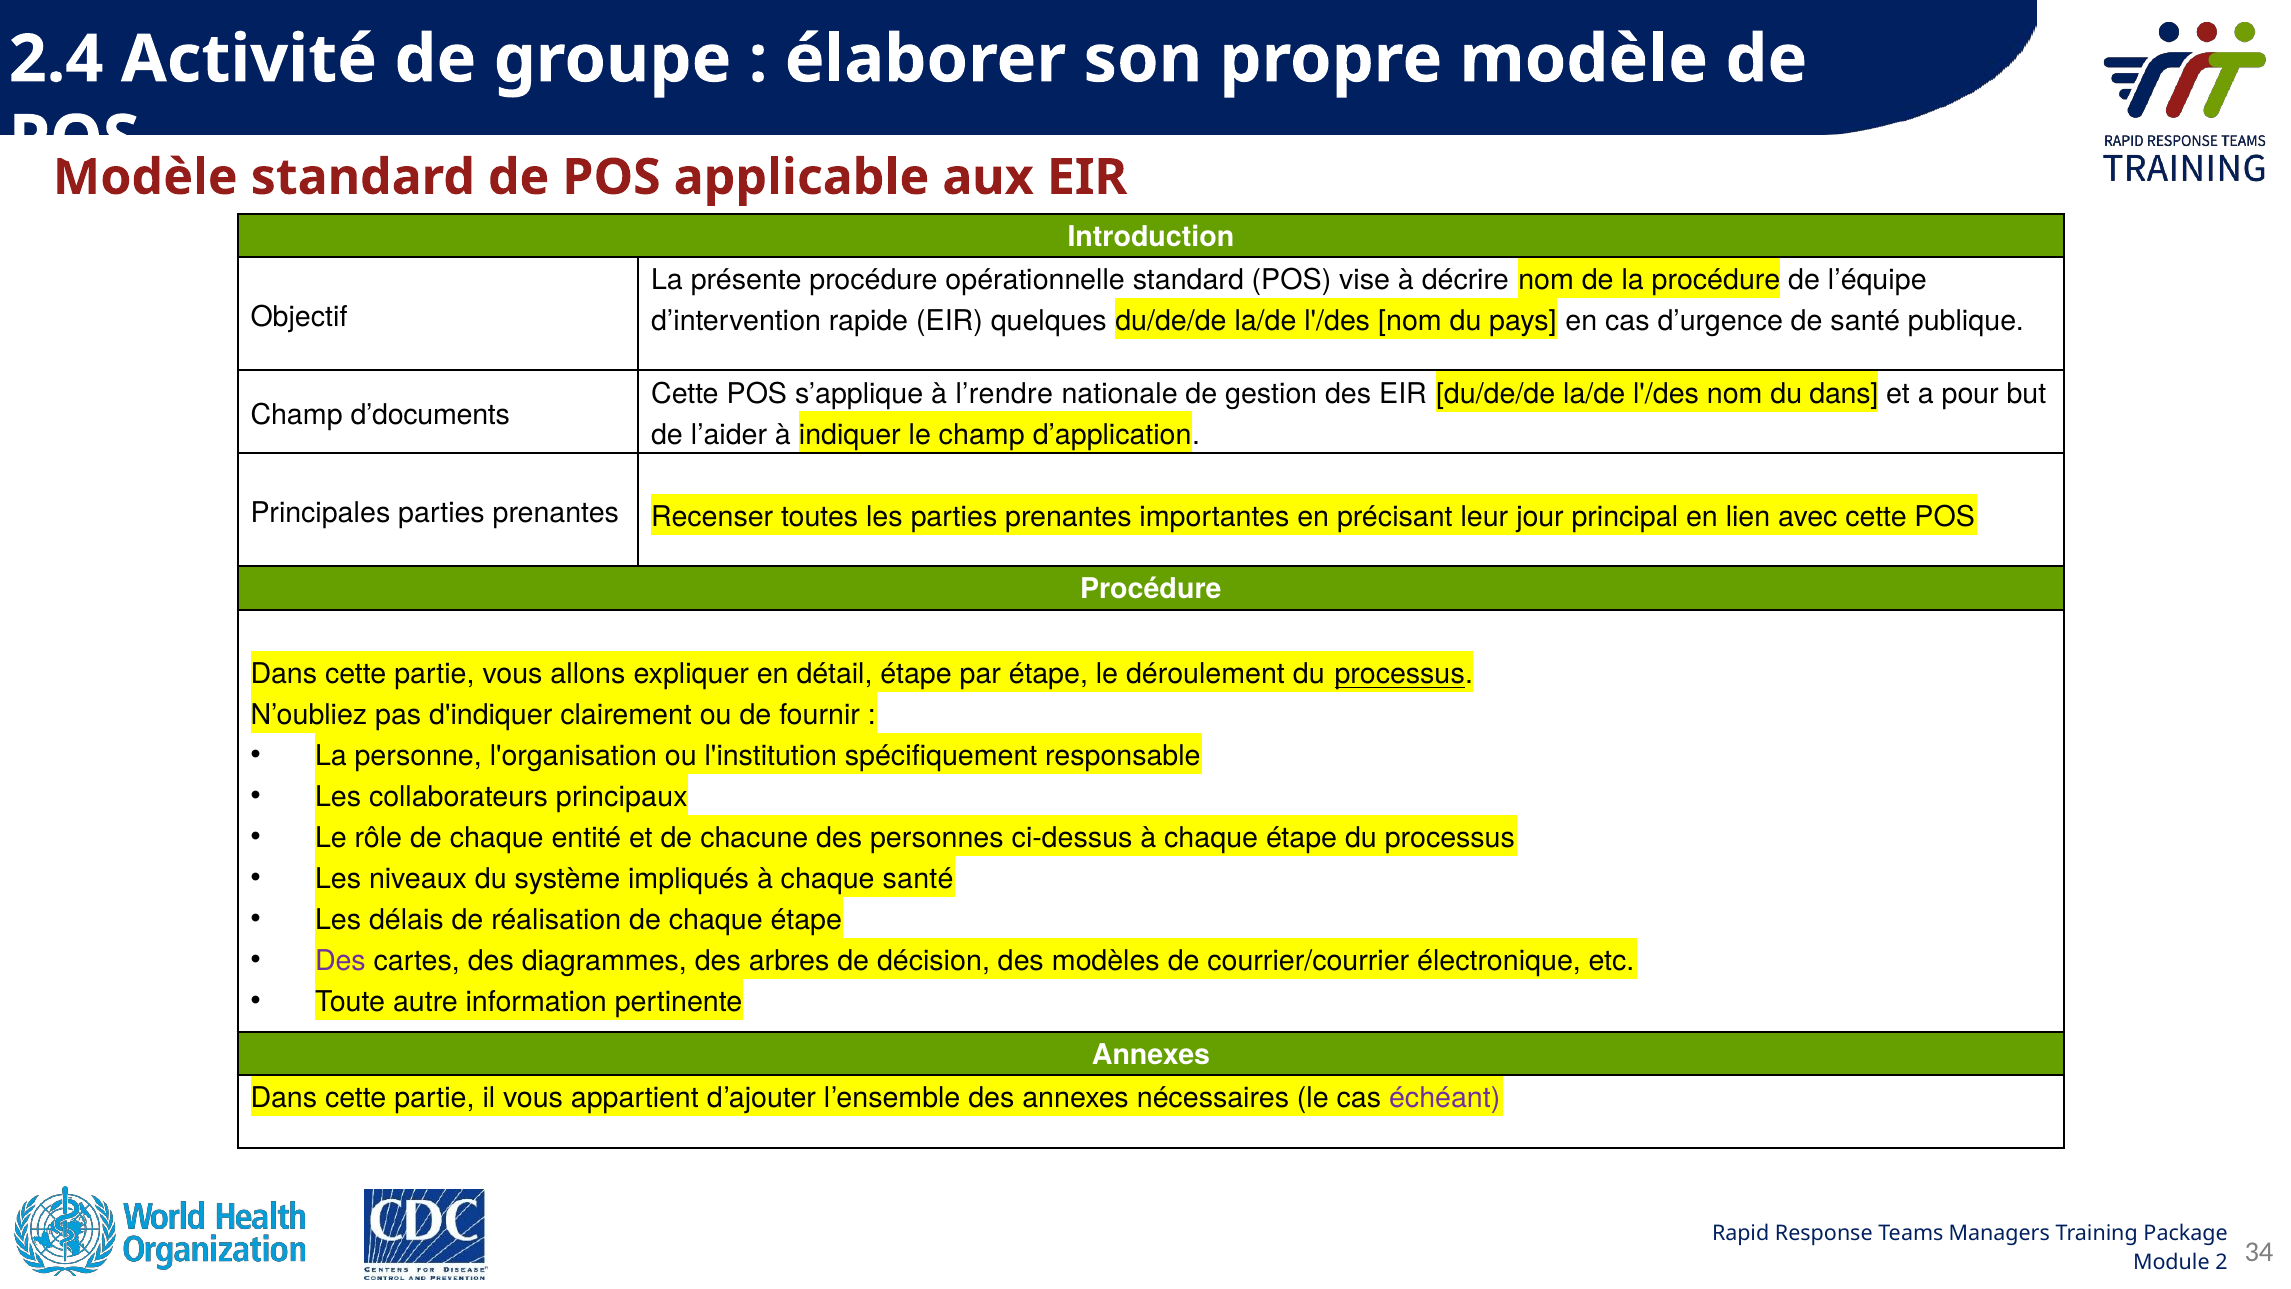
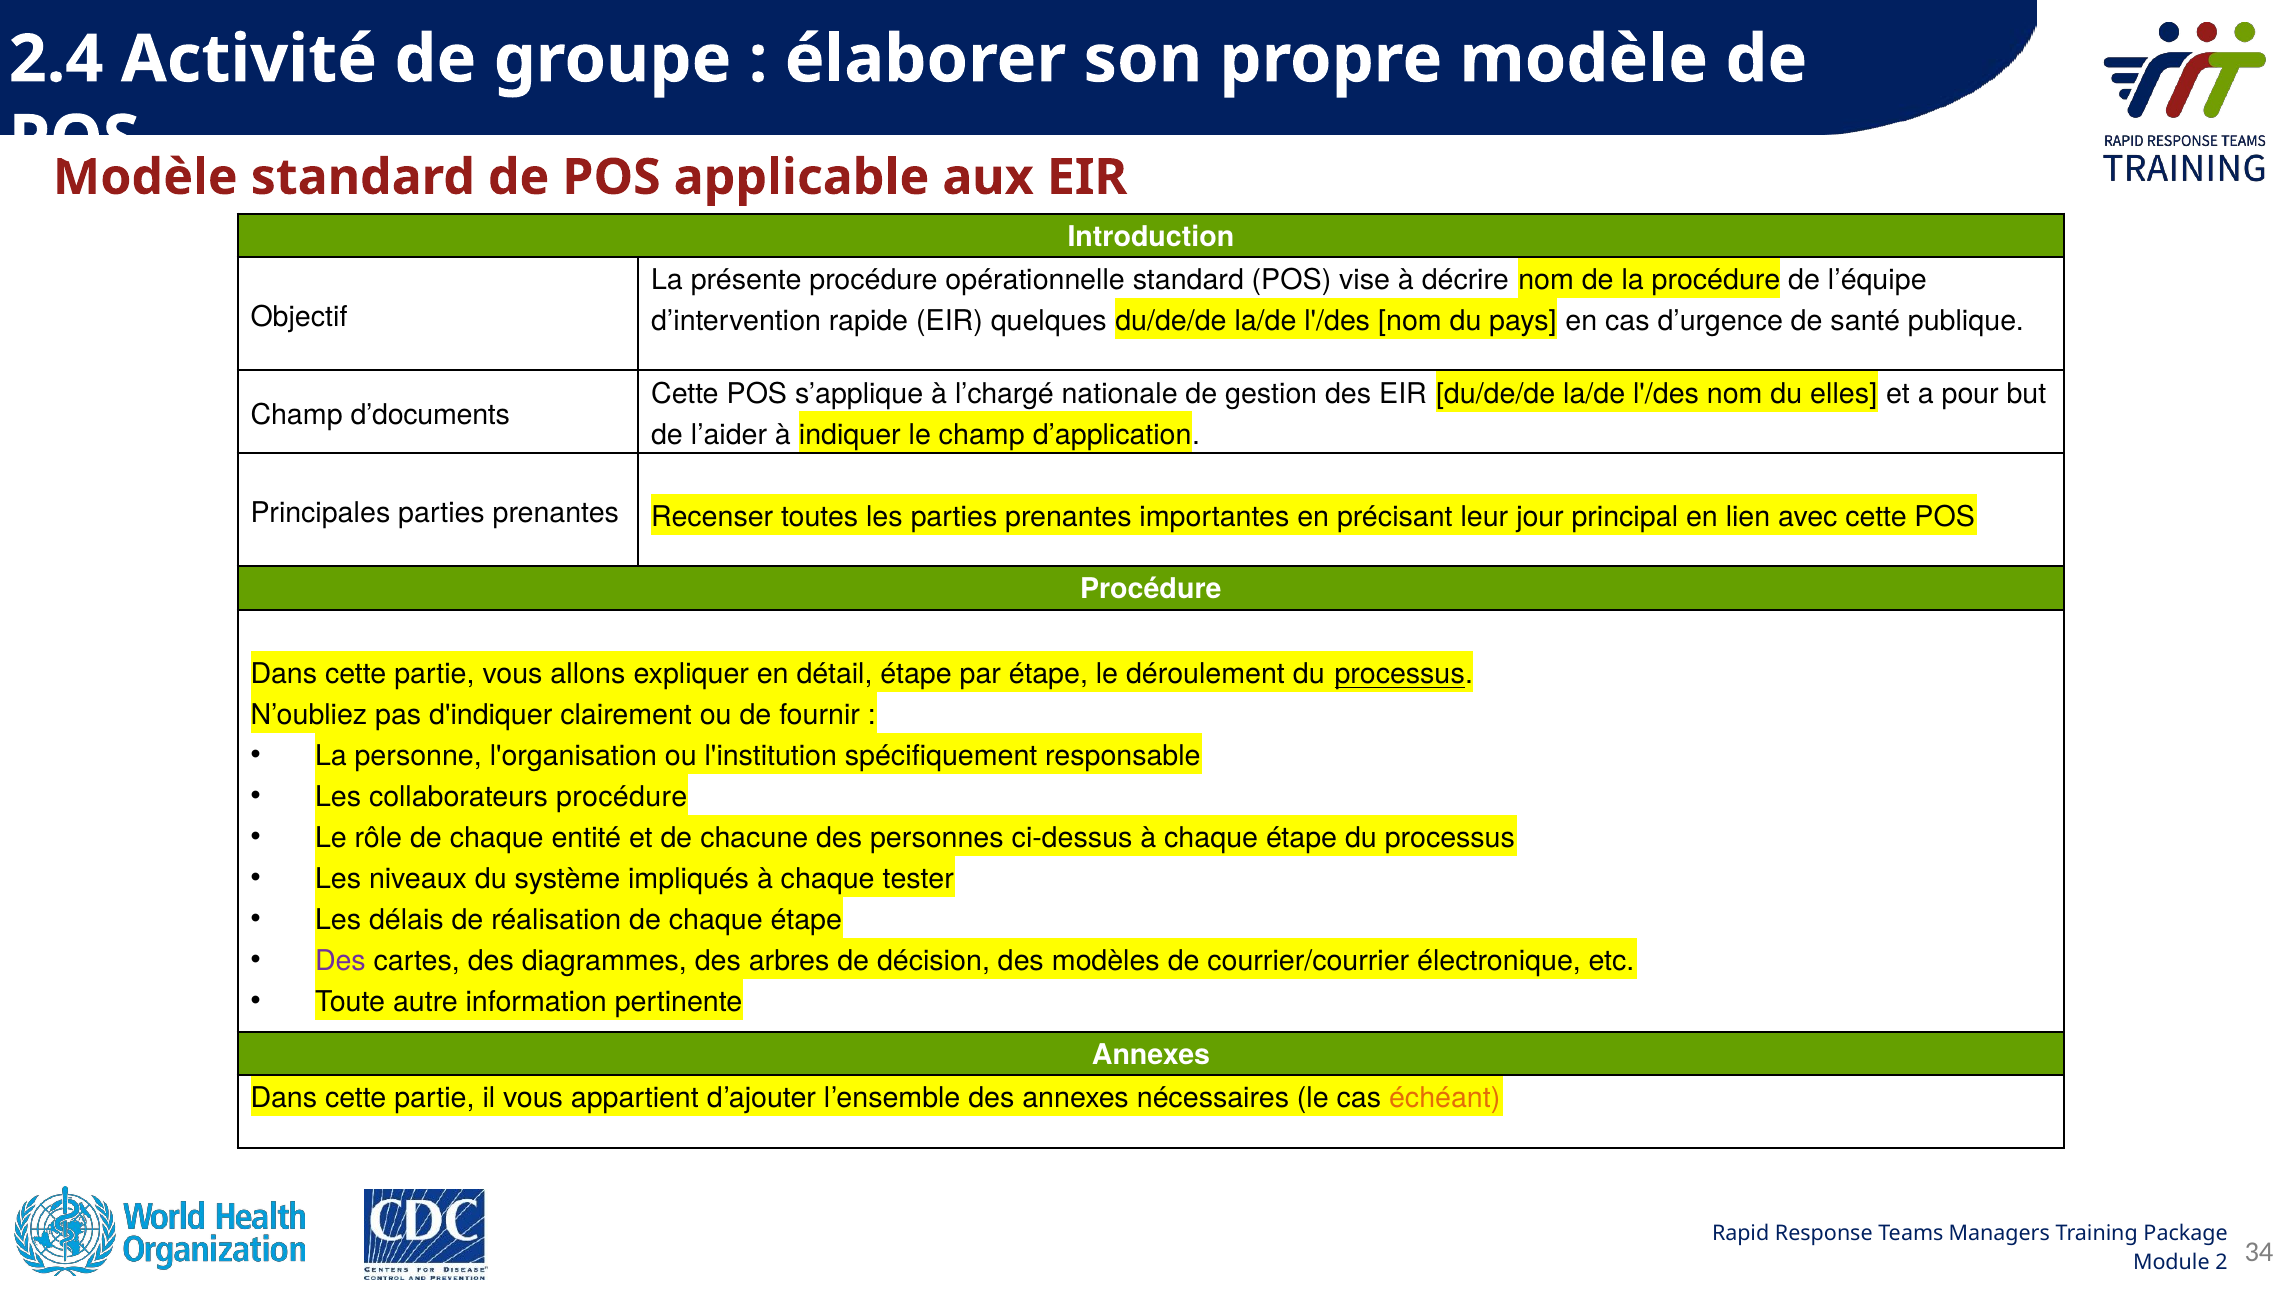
l’rendre: l’rendre -> l’chargé (1004, 394)
du dans: dans -> elles (1844, 394)
collaborateurs principaux: principaux -> procédure (622, 797)
chaque santé: santé -> tester (918, 879)
échéant colour: purple -> orange (1445, 1098)
